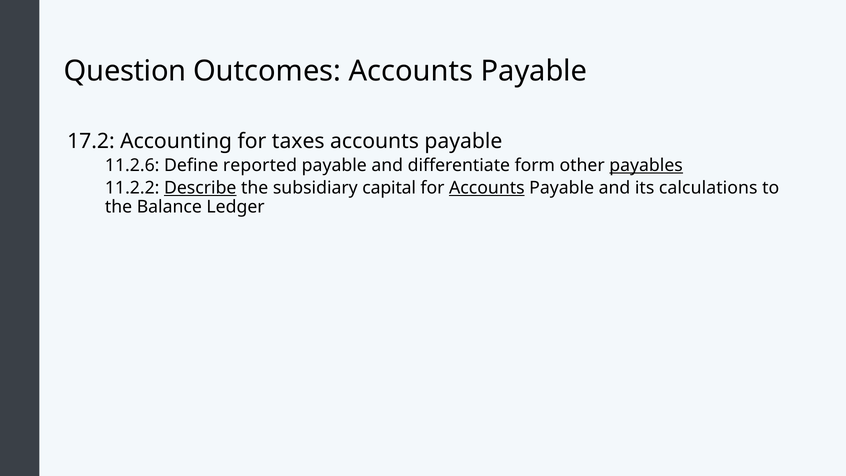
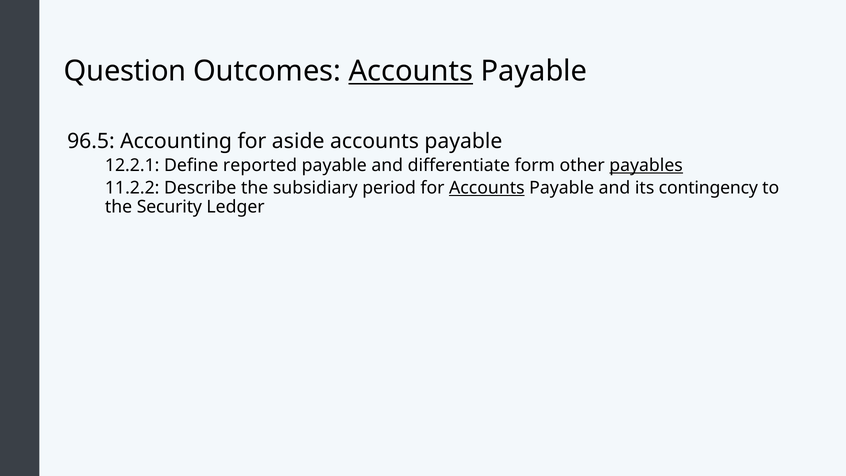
Accounts underline: none -> present (411, 71)
17.2: 17.2 -> 96.5 (91, 141)
taxes: taxes -> aside (298, 141)
11.2.6: 11.2.6 -> 12.2.1 (132, 165)
Describe underline: present -> none (200, 188)
capital: capital -> period (389, 188)
calculations: calculations -> contingency (708, 188)
Balance: Balance -> Security (169, 207)
